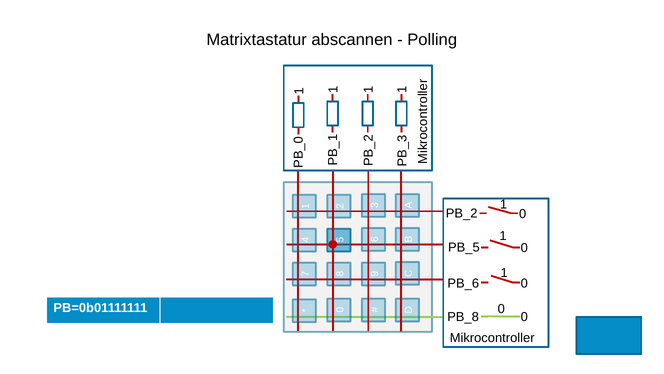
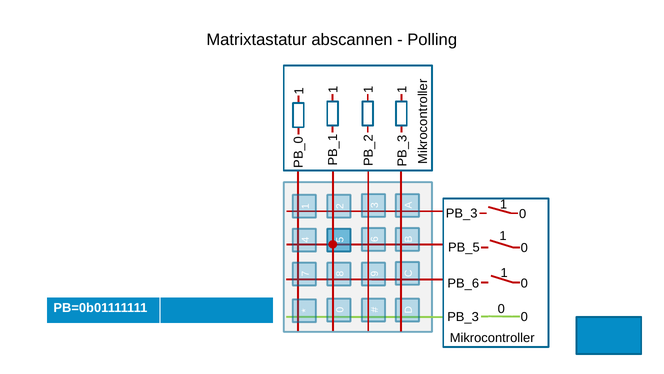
PB_2: PB_2 -> PB_3 (462, 213)
PB_8: PB_8 -> PB_3 (463, 317)
